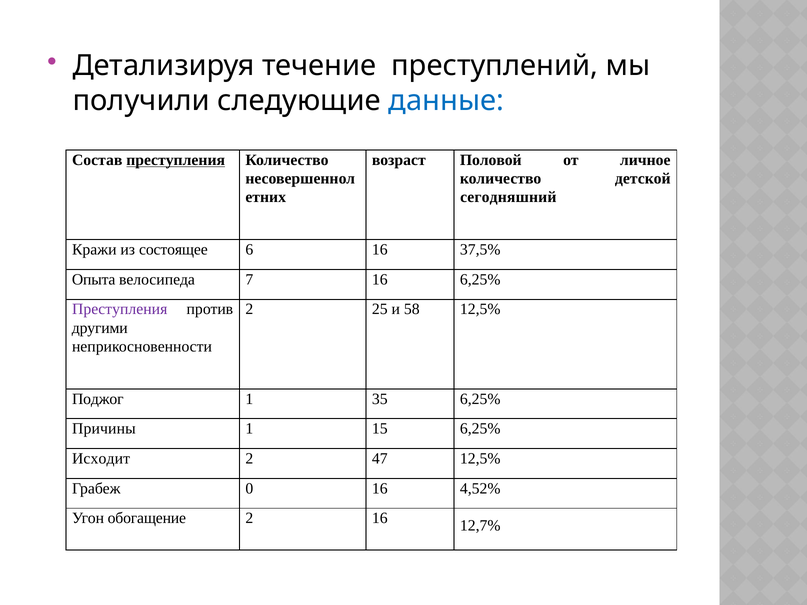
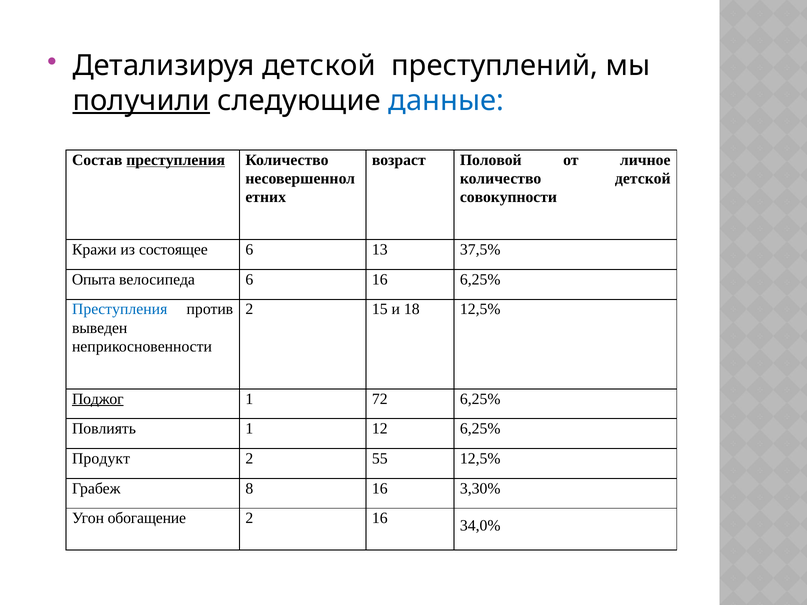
Детализируя течение: течение -> детской (319, 66)
получили underline: none -> present (141, 101)
сегодняшний: сегодняшний -> совокупности (508, 197)
6 16: 16 -> 13 (380, 250)
велосипеда 7: 7 -> 6 (249, 280)
Преступления colour: purple -> blue (120, 309)
25: 25 -> 15 (380, 309)
58: 58 -> 18 (412, 309)
другими: другими -> выведен (100, 328)
Поджог underline: none -> present (98, 399)
35: 35 -> 72 (380, 399)
Причины: Причины -> Повлиять (104, 429)
15: 15 -> 12 (380, 429)
Исходит: Исходит -> Продукт (101, 459)
47: 47 -> 55 (380, 459)
0: 0 -> 8 (249, 489)
4,52%: 4,52% -> 3,30% (480, 489)
12,7%: 12,7% -> 34,0% (480, 526)
